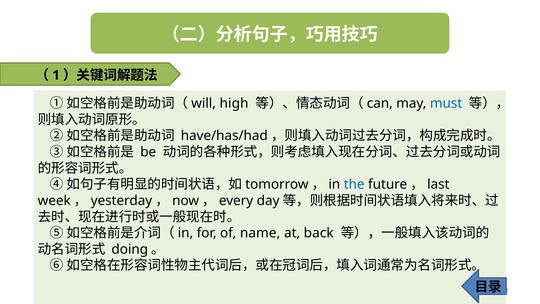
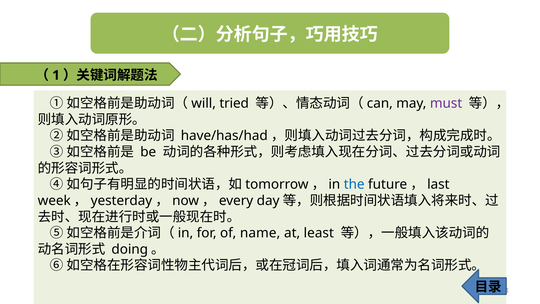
high: high -> tried (234, 103)
must colour: blue -> purple (446, 103)
back: back -> least (319, 233)
